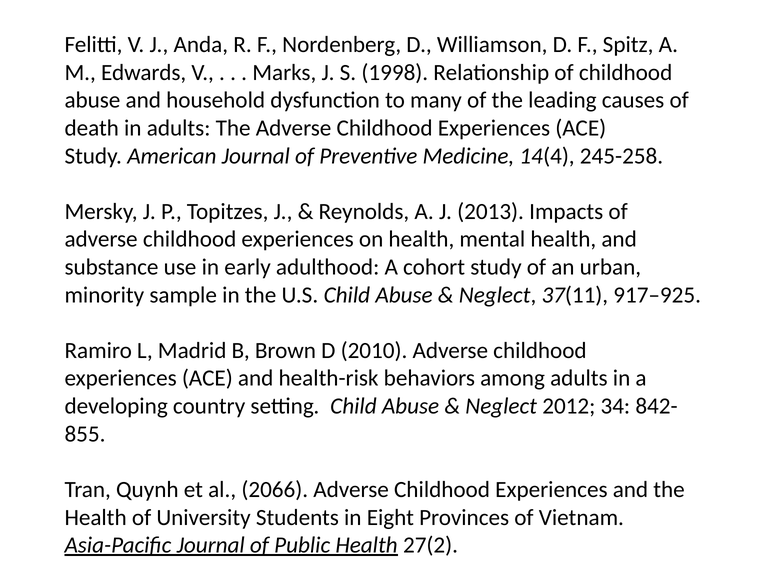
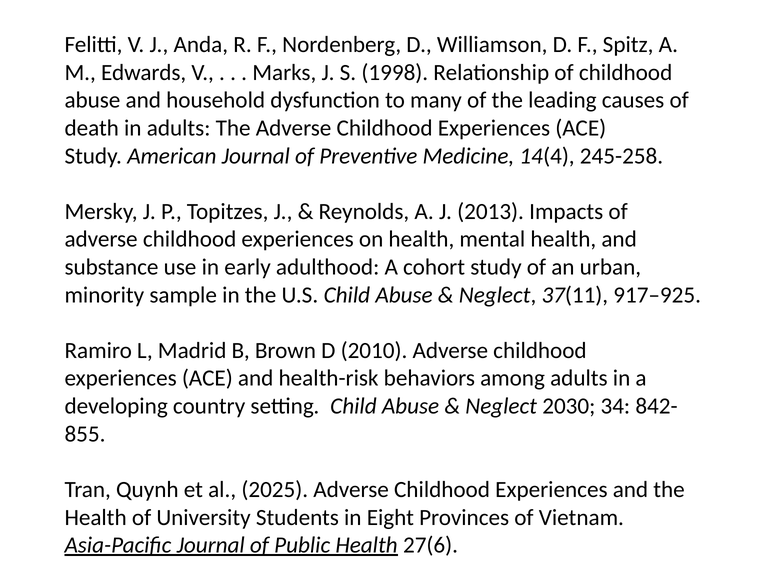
2012: 2012 -> 2030 (569, 406)
2066: 2066 -> 2025 (275, 490)
27(2: 27(2 -> 27(6 (431, 545)
